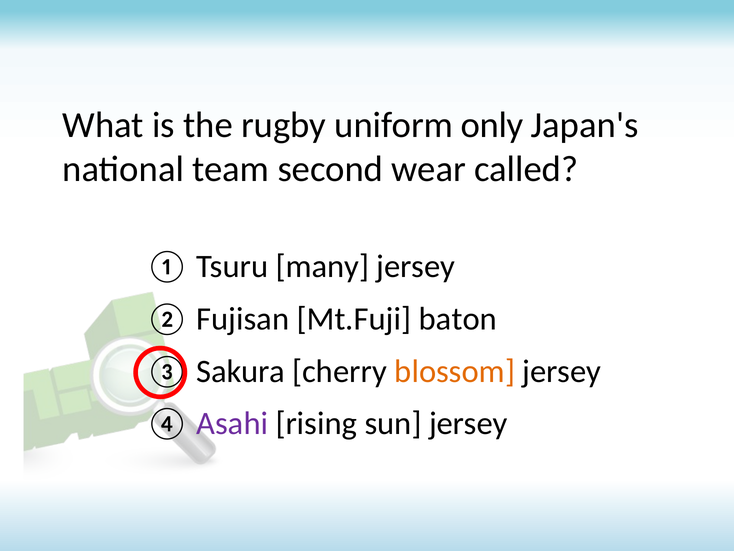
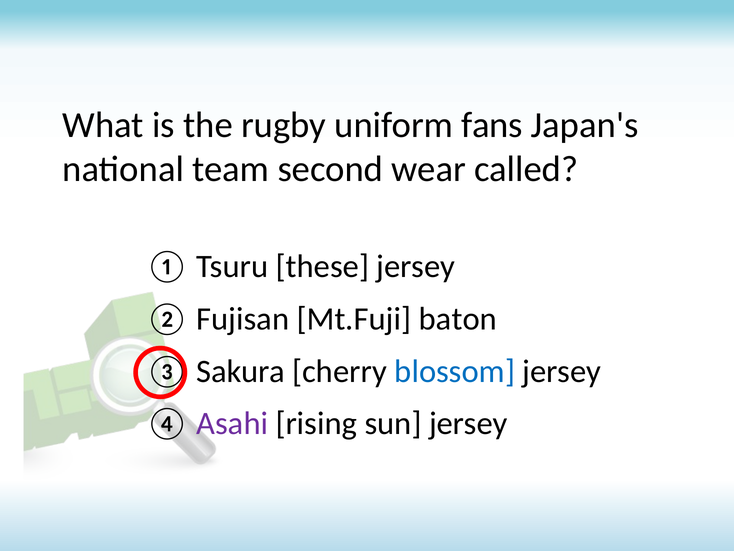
only: only -> fans (492, 125)
many: many -> these (322, 266)
blossom colour: orange -> blue (455, 371)
